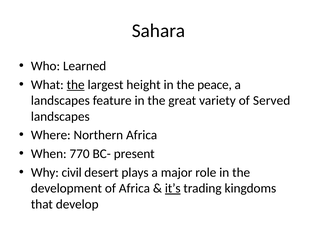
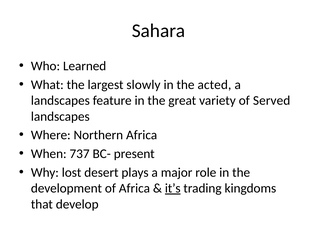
the underline: present -> none (76, 85)
height: height -> slowly (143, 85)
peace: peace -> acted (214, 85)
770: 770 -> 737 (80, 154)
civil: civil -> lost (72, 172)
